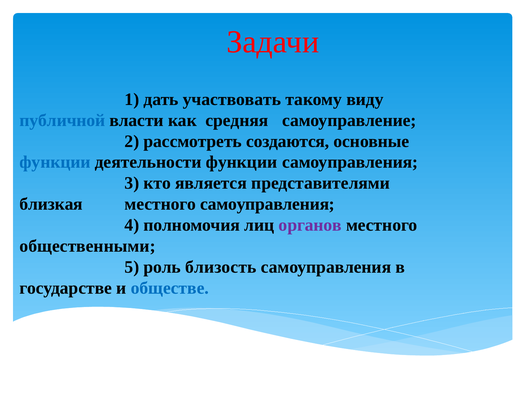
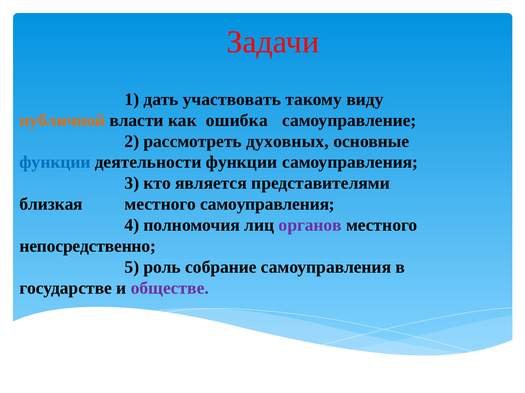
публичной colour: blue -> orange (62, 121)
средняя: средняя -> ошибка (237, 121)
создаются: создаются -> духовных (288, 142)
общественными: общественными -> непосредственно (88, 247)
близость: близость -> собрание (221, 268)
обществе colour: blue -> purple (170, 289)
